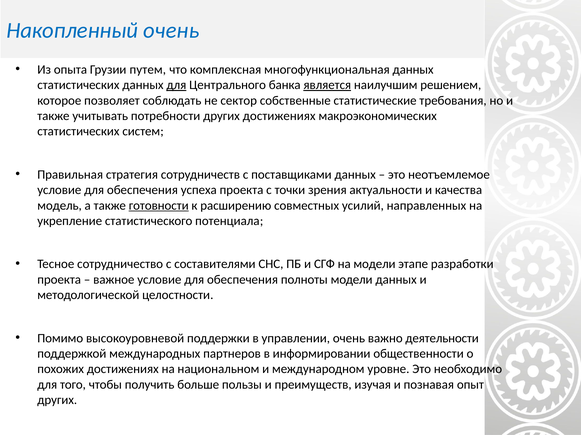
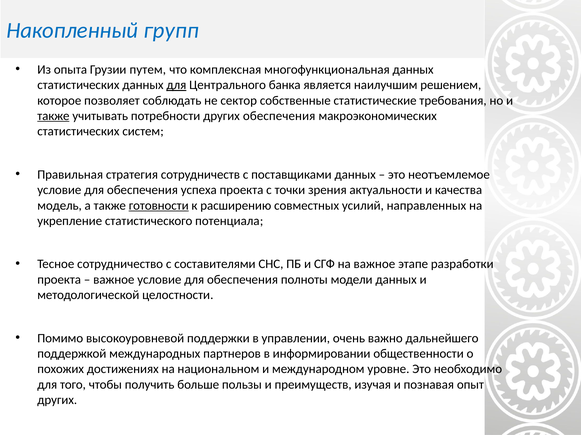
Накопленный очень: очень -> групп (171, 31)
является underline: present -> none (327, 85)
также underline: none -> present (53, 116)
других достижениях: достижениях -> обеспечения (279, 116)
на модели: модели -> важное (374, 265)
деятельности: деятельности -> дальнейшего (442, 339)
